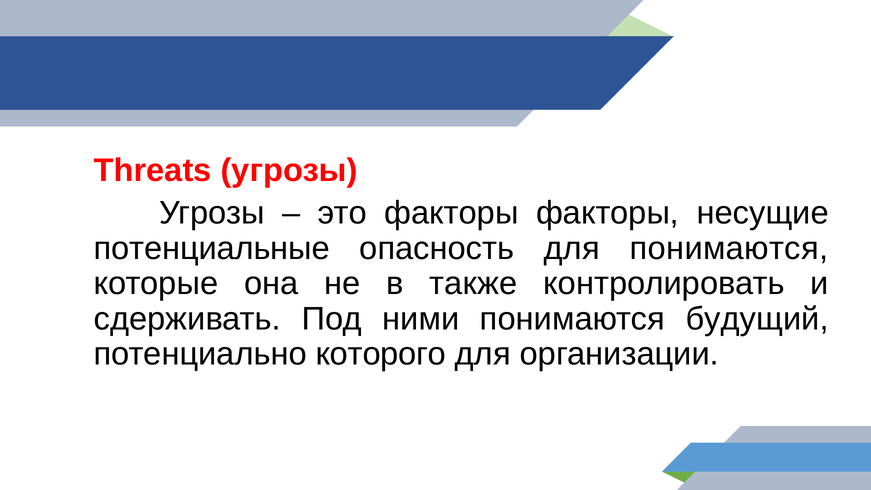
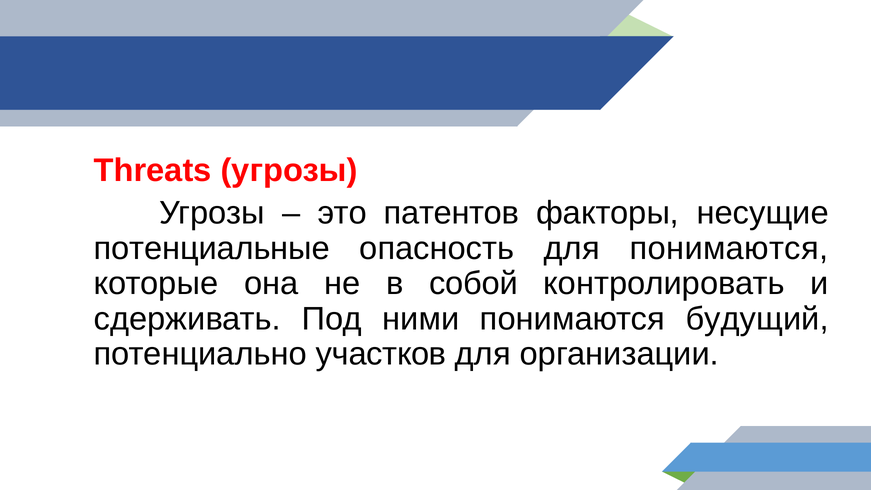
это факторы: факторы -> патентов (452, 213)
также: также -> собой (474, 284)
которого: которого -> участков (381, 354)
